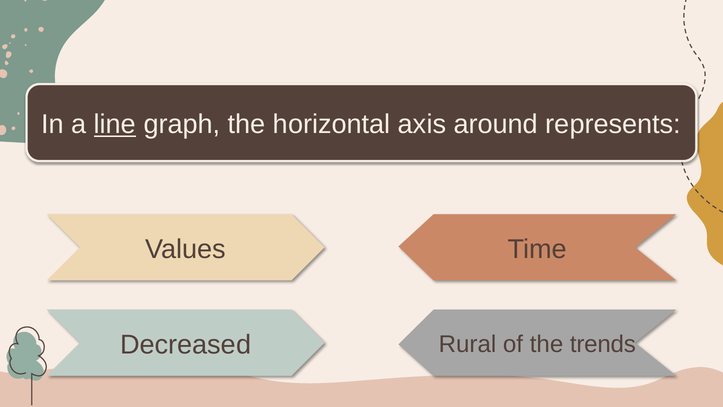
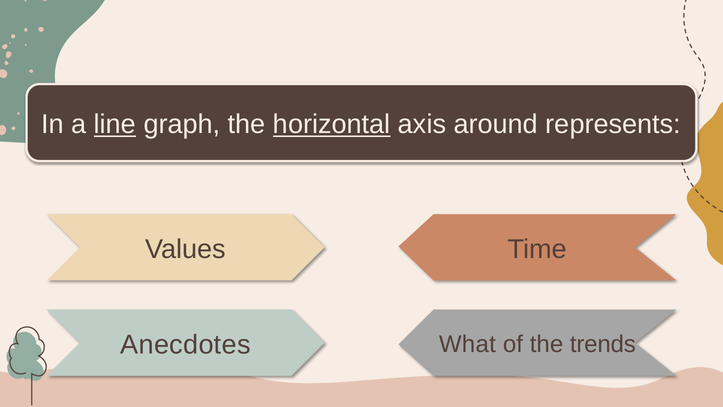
horizontal underline: none -> present (332, 124)
Decreased: Decreased -> Anecdotes (185, 344)
Rural: Rural -> What (467, 344)
